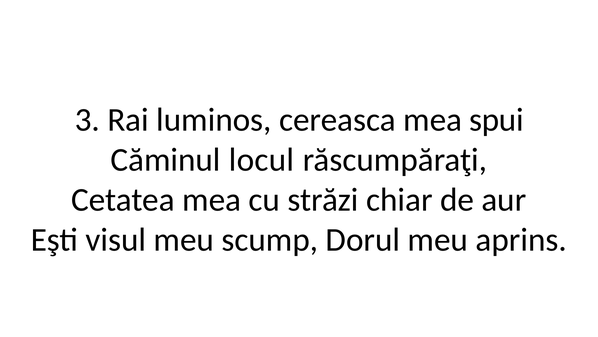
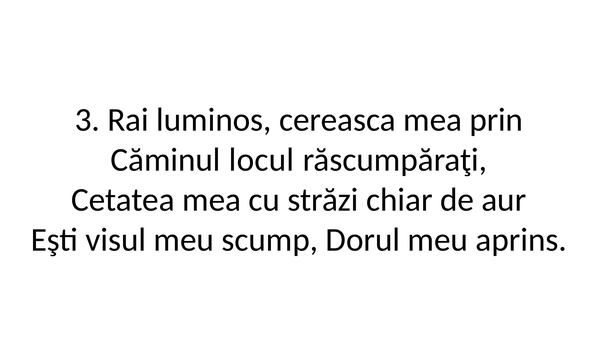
spui: spui -> prin (496, 120)
